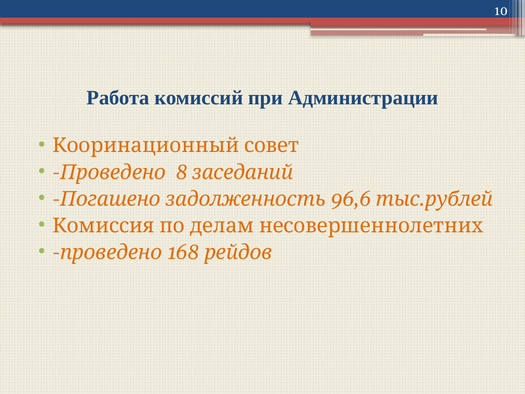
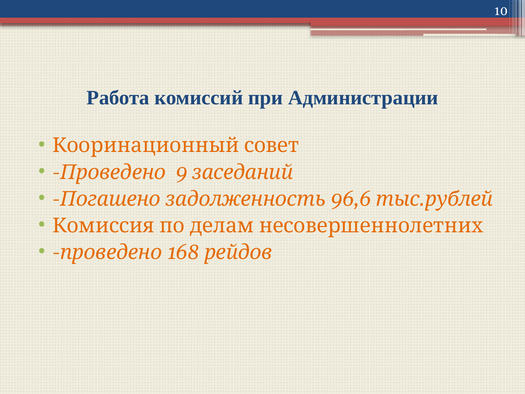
8: 8 -> 9 (182, 172)
